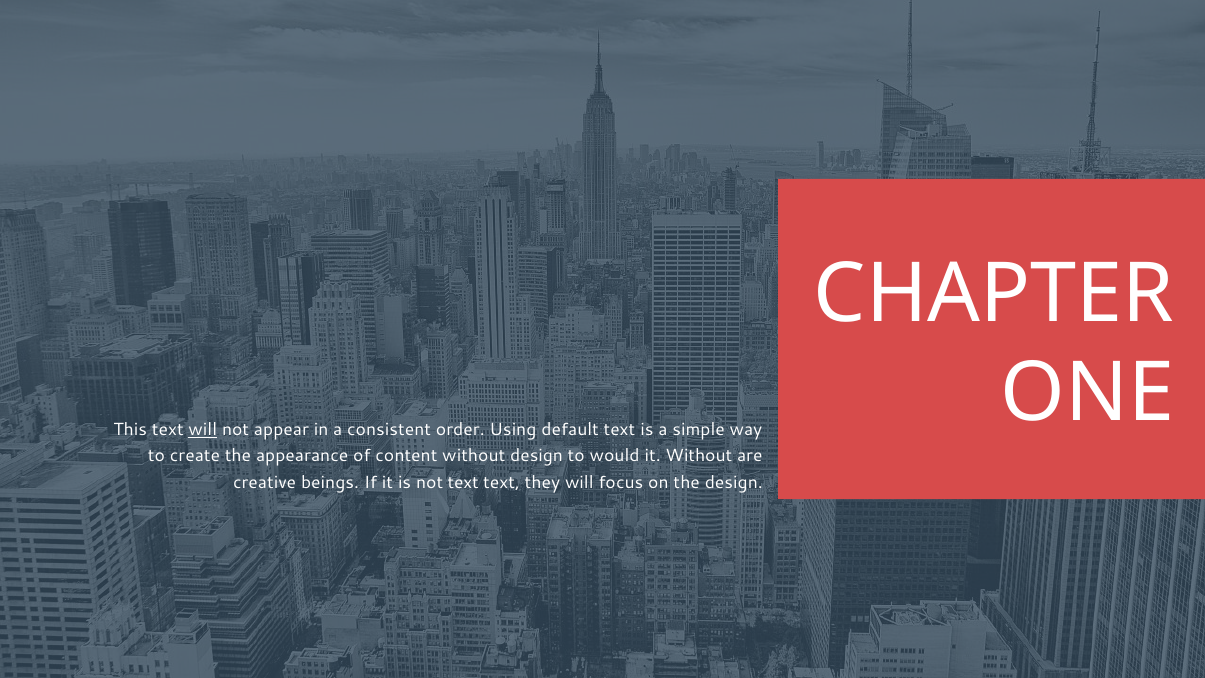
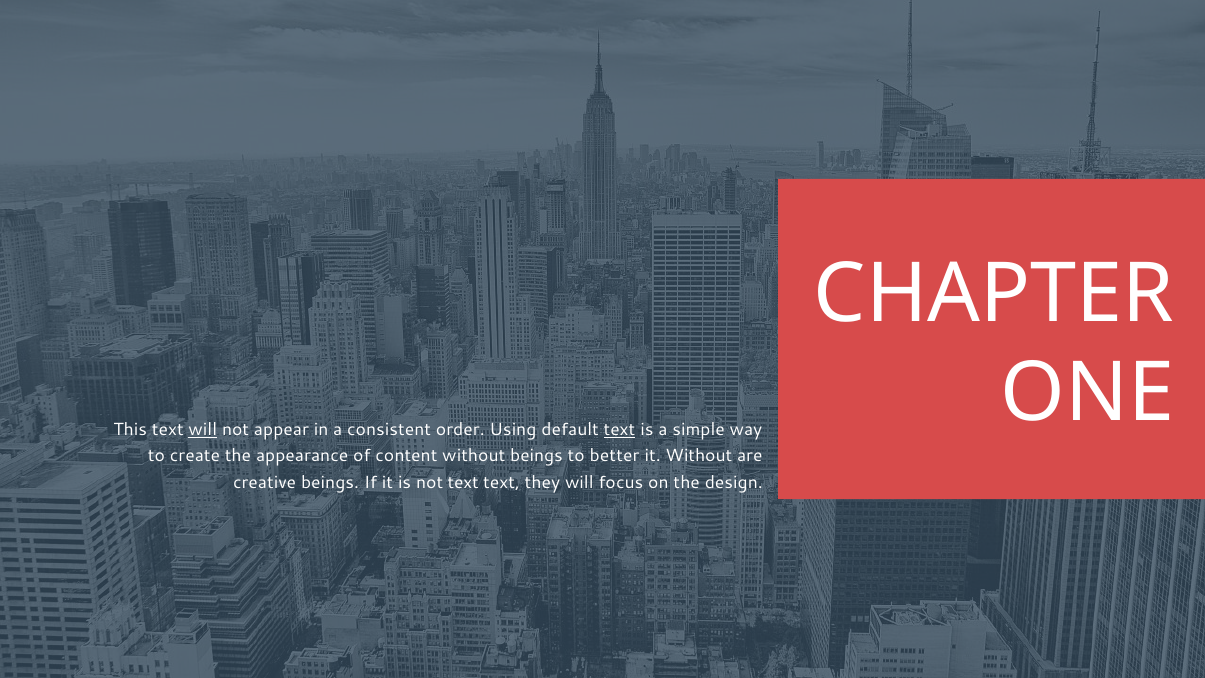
text underline: none -> present (620, 430)
without design: design -> beings (537, 456)
would: would -> better (615, 456)
